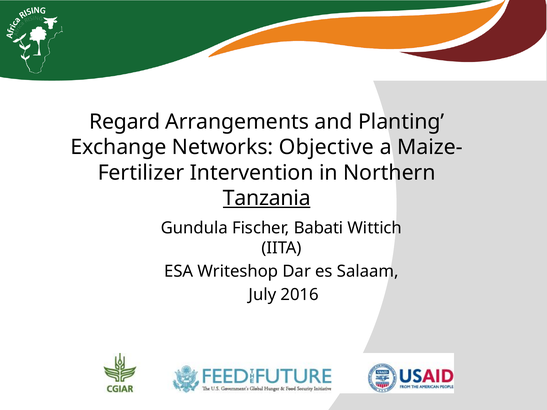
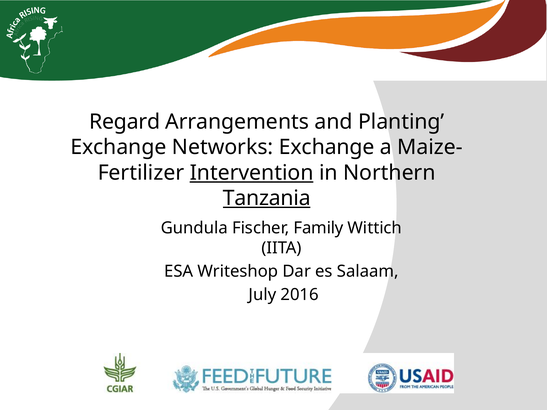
Networks Objective: Objective -> Exchange (327, 147)
Intervention underline: none -> present (252, 173)
Babati: Babati -> Family (319, 228)
